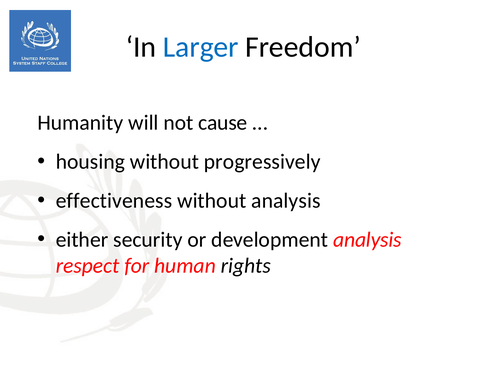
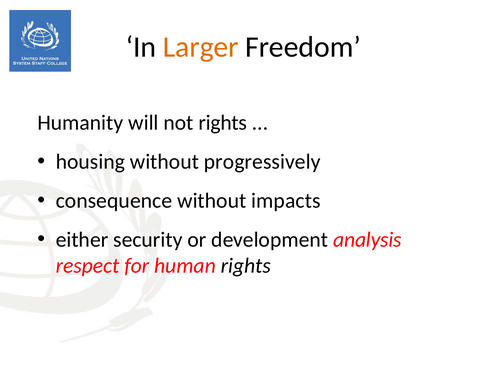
Larger colour: blue -> orange (201, 47)
not cause: cause -> rights (223, 123)
effectiveness: effectiveness -> consequence (114, 201)
without analysis: analysis -> impacts (286, 201)
